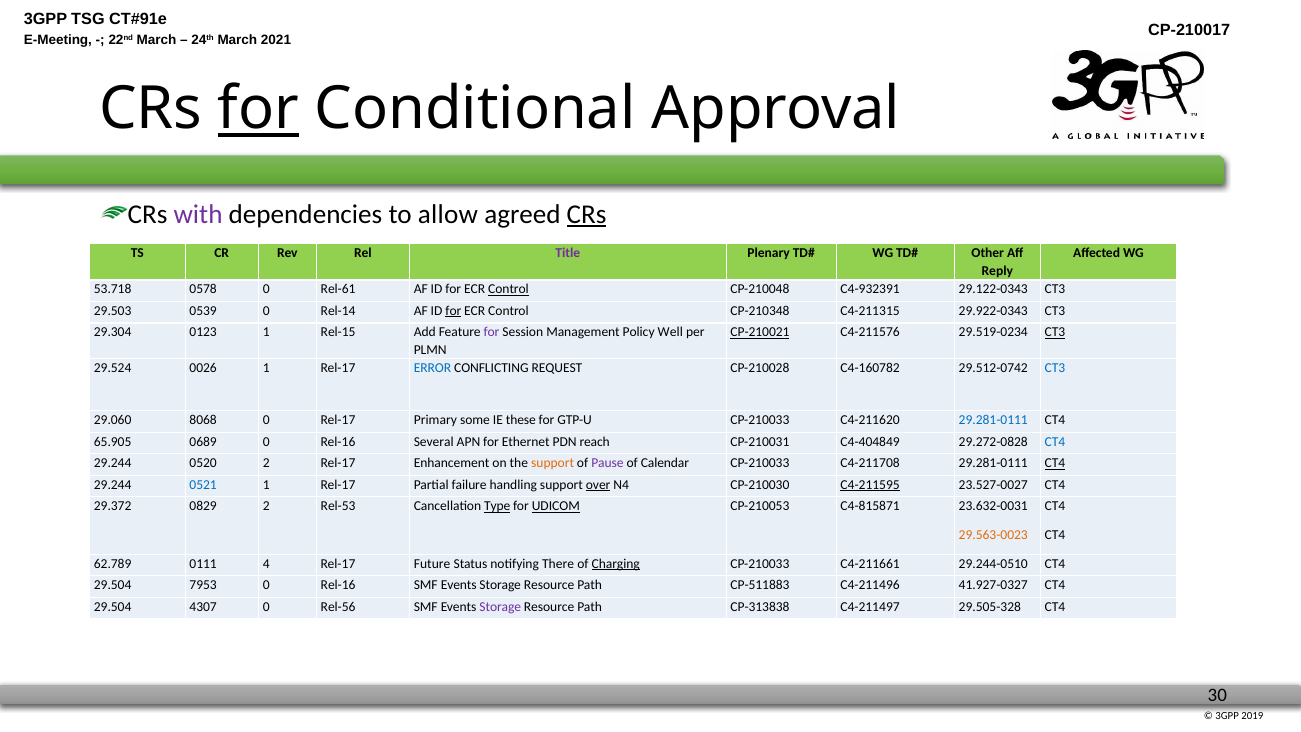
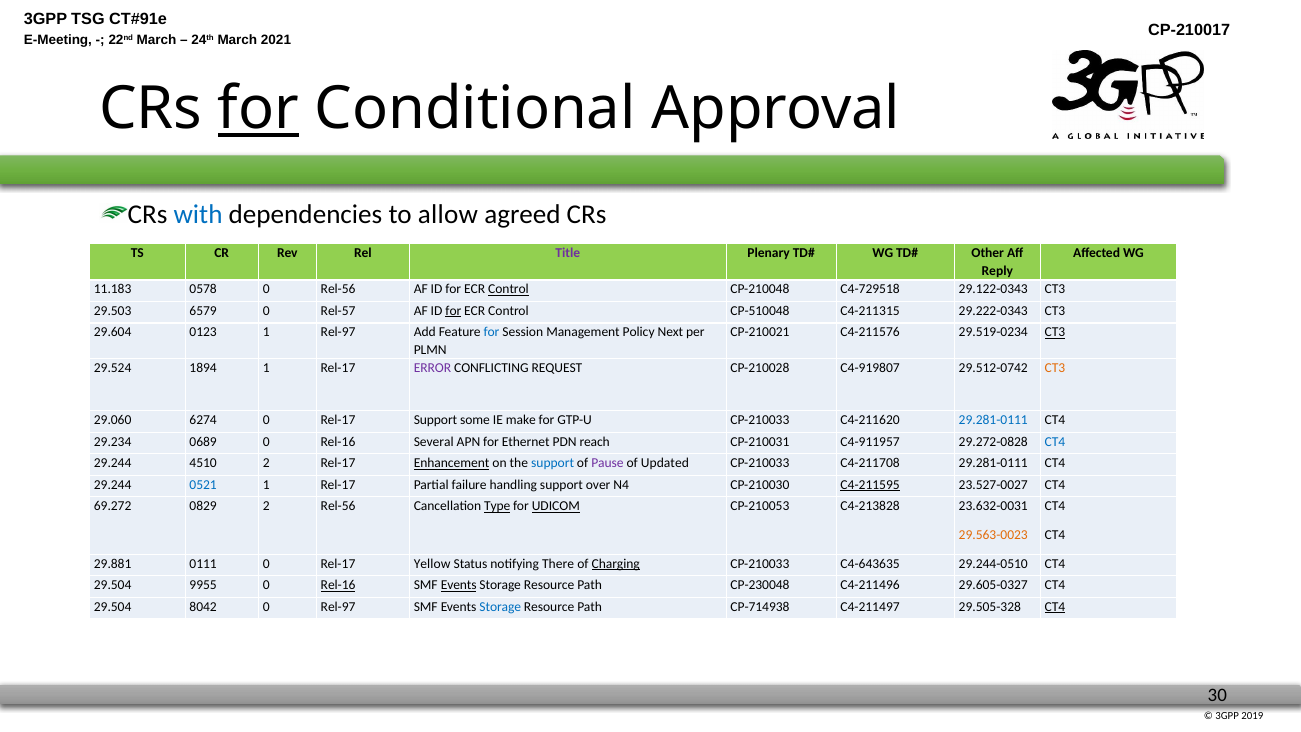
with colour: purple -> blue (198, 214)
CRs underline: present -> none (587, 214)
53.718: 53.718 -> 11.183 (113, 289)
0 Rel-61: Rel-61 -> Rel-56 (338, 289)
C4-932391: C4-932391 -> C4-729518 (870, 289)
0539: 0539 -> 6579 (203, 311)
Rel-14: Rel-14 -> Rel-57 (338, 311)
CP-210348: CP-210348 -> CP-510048 (760, 311)
29.922-0343: 29.922-0343 -> 29.222-0343 (993, 311)
29.304: 29.304 -> 29.604 (113, 332)
1 Rel-15: Rel-15 -> Rel-97 (338, 332)
for colour: purple -> blue (492, 332)
Well: Well -> Next (670, 332)
CP-210021 underline: present -> none (760, 332)
0026: 0026 -> 1894 (203, 368)
ERROR colour: blue -> purple (432, 368)
C4-160782: C4-160782 -> C4-919807 (870, 368)
CT3 colour: blue -> orange (1055, 368)
8068: 8068 -> 6274 (203, 420)
Rel-17 Primary: Primary -> Support (435, 420)
these: these -> make (521, 420)
65.905: 65.905 -> 29.234 (113, 441)
C4-404849: C4-404849 -> C4-911957 (870, 441)
0520: 0520 -> 4510 (203, 463)
Enhancement underline: none -> present (452, 463)
support colour: orange -> blue (553, 463)
Calendar: Calendar -> Updated (665, 463)
CT4 underline: present -> none (1055, 463)
over underline: present -> none (598, 485)
29.372: 29.372 -> 69.272 (113, 506)
2 Rel-53: Rel-53 -> Rel-56 (338, 506)
C4-815871: C4-815871 -> C4-213828 (870, 506)
62.789: 62.789 -> 29.881 (113, 564)
0111 4: 4 -> 0 (266, 564)
Future: Future -> Yellow (432, 564)
C4-211661: C4-211661 -> C4-643635 (870, 564)
7953: 7953 -> 9955 (203, 585)
Rel-16 underline: none -> present (338, 585)
Events underline: none -> present (459, 585)
CP-511883: CP-511883 -> CP-230048 (760, 585)
41.927-0327: 41.927-0327 -> 29.605-0327 (993, 585)
4307: 4307 -> 8042 (203, 607)
0 Rel-56: Rel-56 -> Rel-97 (338, 607)
Storage colour: purple -> blue (500, 607)
CP-313838: CP-313838 -> CP-714938 (760, 607)
CT4 underline: none -> present (1055, 607)
